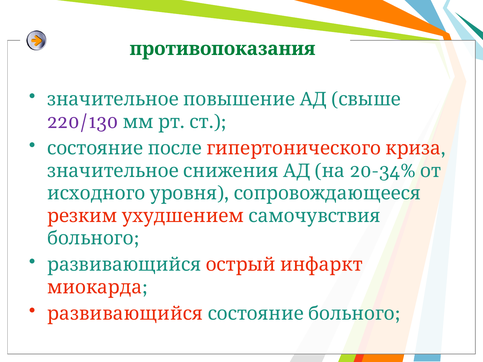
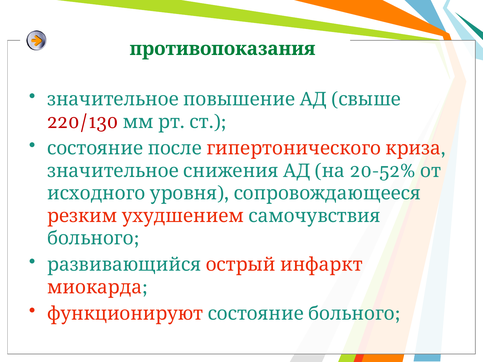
220/130 colour: purple -> red (83, 122)
20-34%: 20-34% -> 20-52% (383, 171)
развивающийся: развивающийся -> функционируют (125, 314)
